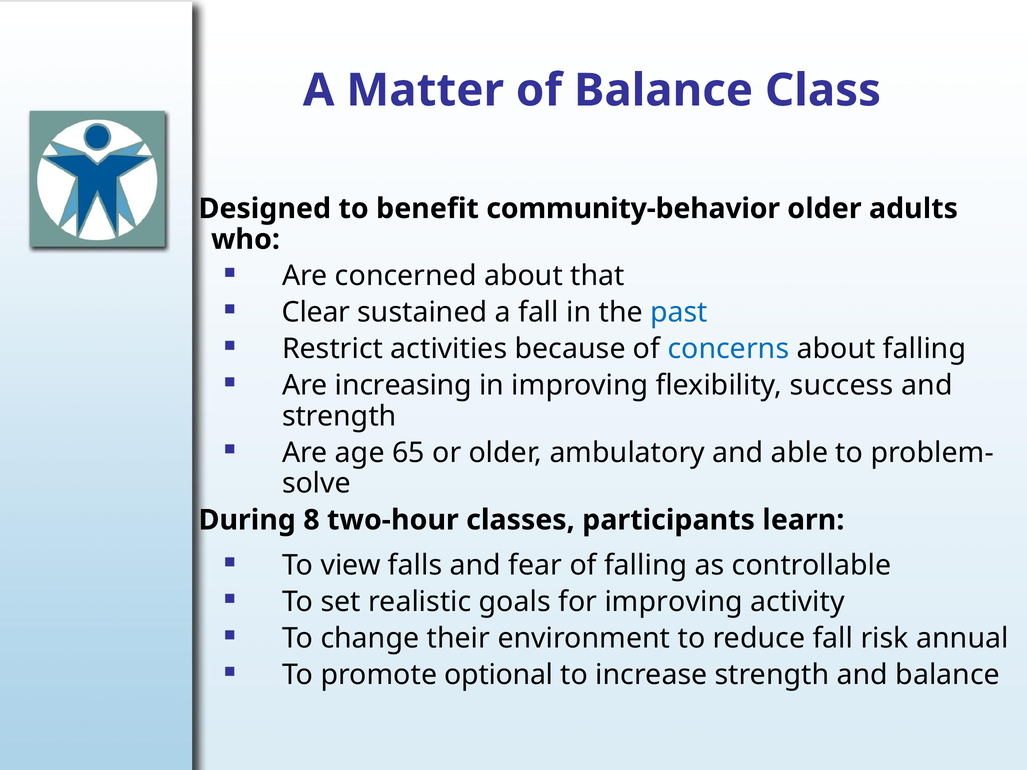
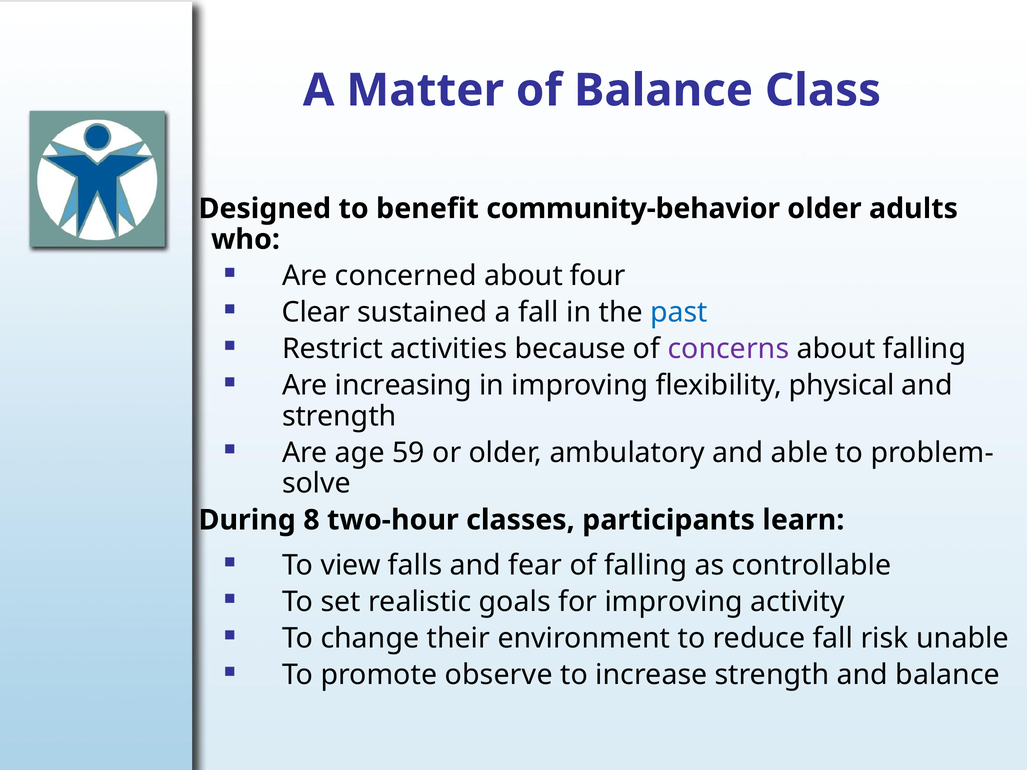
that: that -> four (598, 276)
concerns colour: blue -> purple (728, 349)
success: success -> physical (842, 386)
65: 65 -> 59 (408, 453)
annual: annual -> unable (962, 639)
optional: optional -> observe (499, 675)
